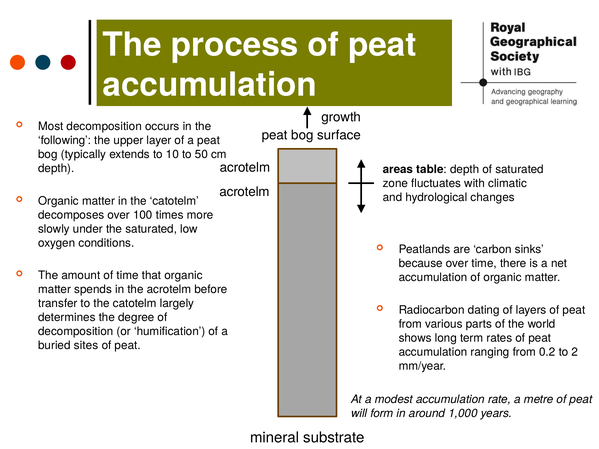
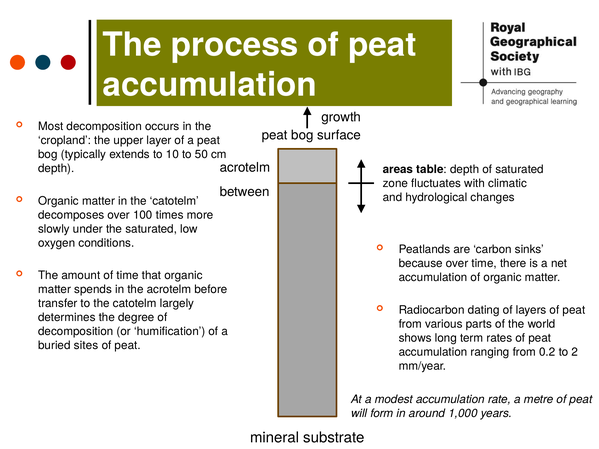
following: following -> cropland (65, 140)
acrotelm: acrotelm -> between (245, 192)
